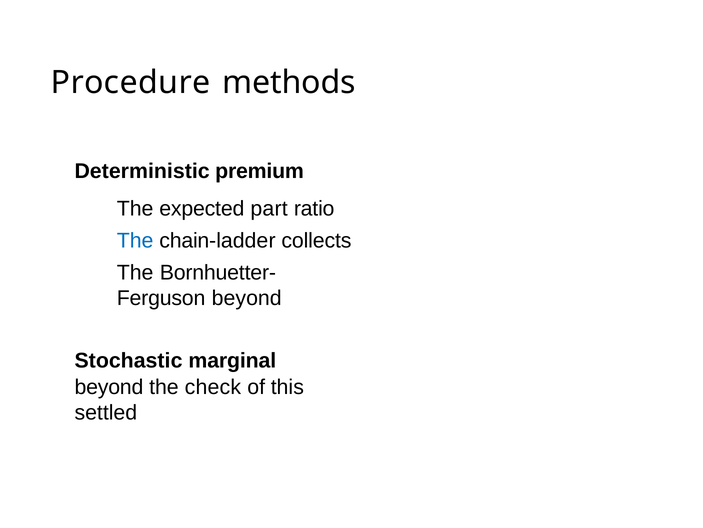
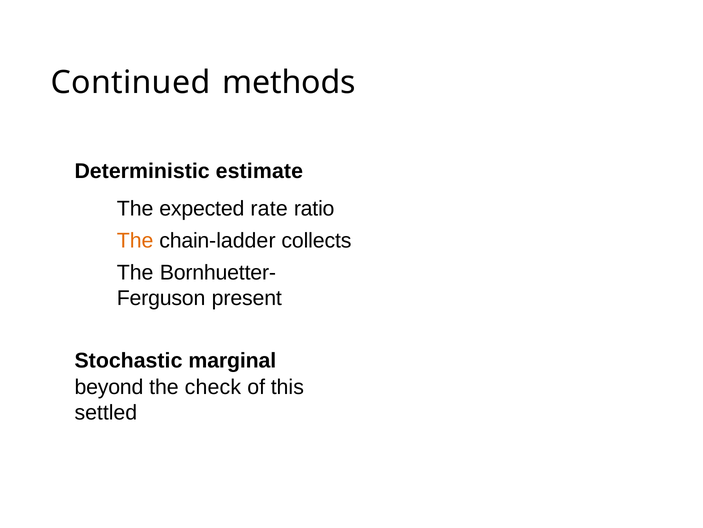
Procedure: Procedure -> Continued (131, 83)
premium: premium -> estimate (259, 171)
part: part -> rate (269, 209)
The colour: blue -> orange (135, 241)
beyond: beyond -> present (247, 298)
